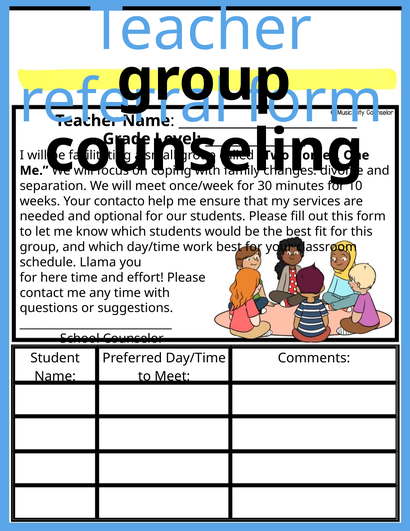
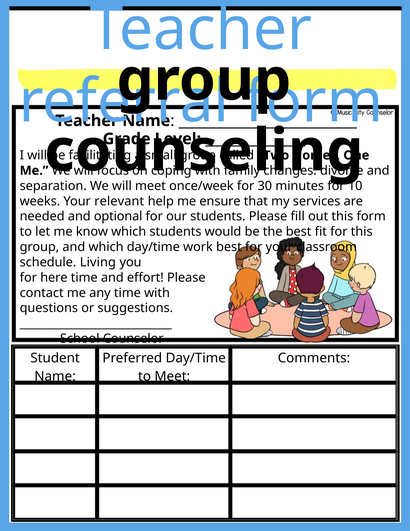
contacto: contacto -> relevant (119, 201)
Llama: Llama -> Living (98, 262)
